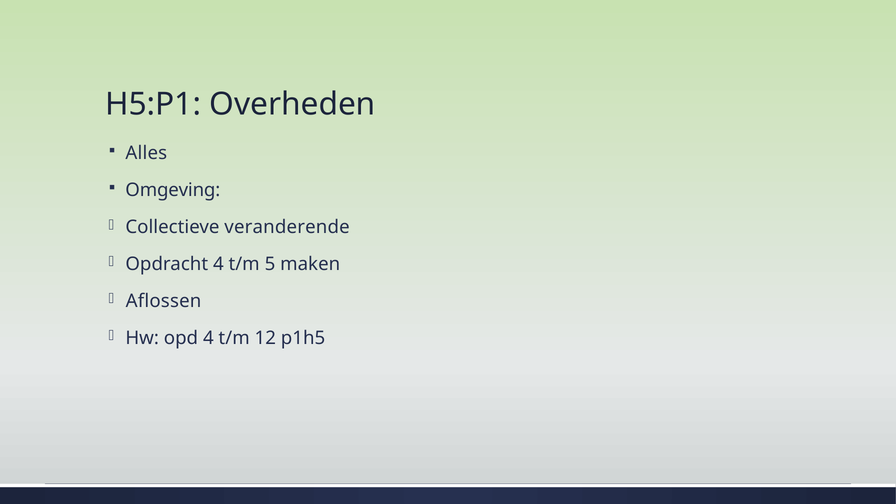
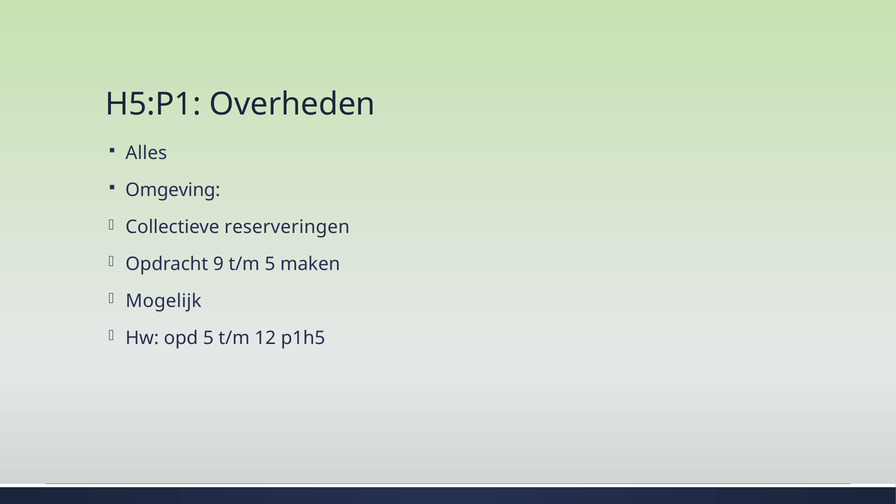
veranderende: veranderende -> reserveringen (287, 227)
Opdracht 4: 4 -> 9 (218, 264)
Aflossen: Aflossen -> Mogelijk (164, 301)
opd 4: 4 -> 5 (208, 338)
